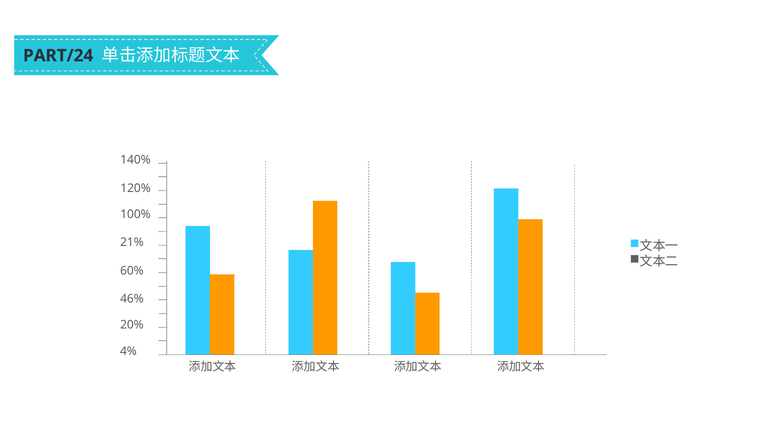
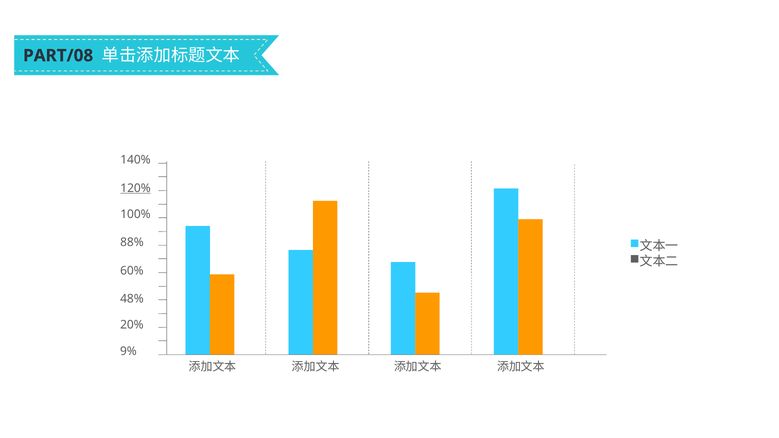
PART/24: PART/24 -> PART/08 (58, 56)
120% underline: none -> present (136, 188)
21%: 21% -> 88% (132, 242)
46%: 46% -> 48% (132, 299)
4%: 4% -> 9% (128, 351)
